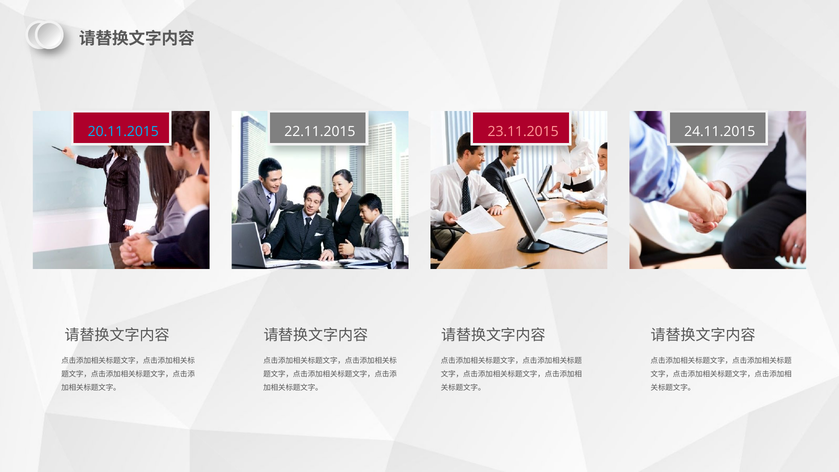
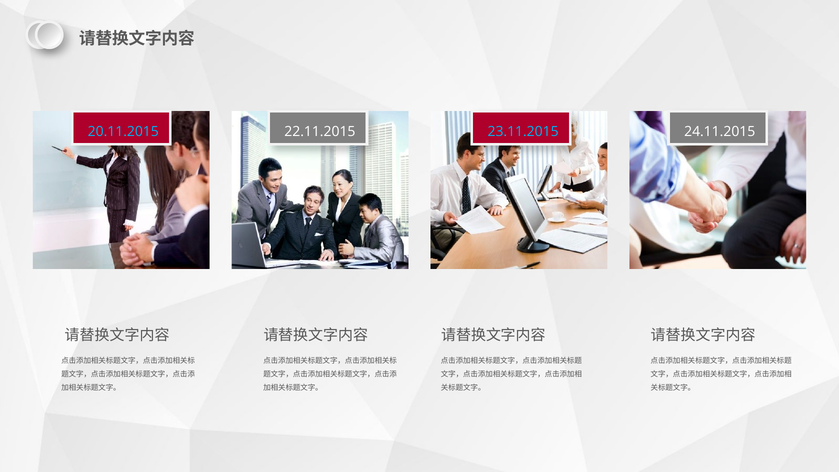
23.11.2015 colour: pink -> light blue (523, 131)
